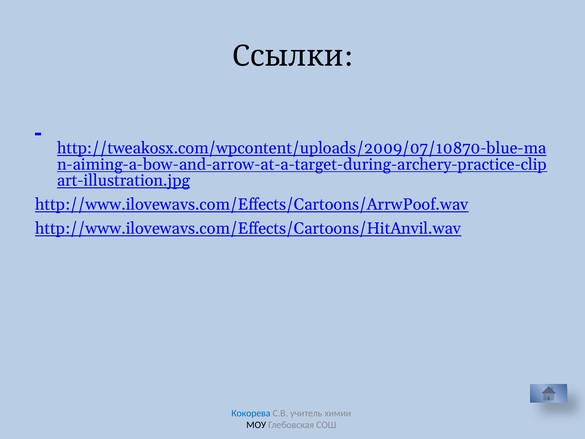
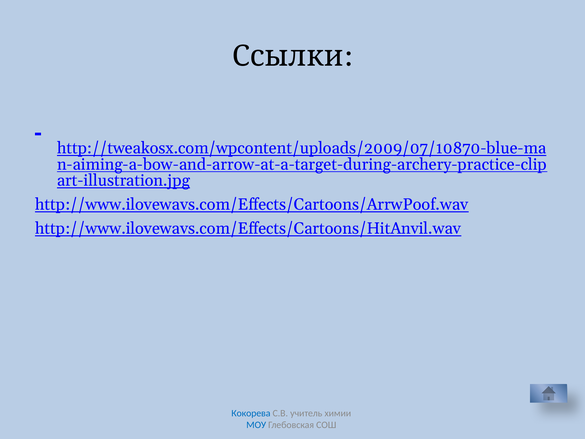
МОУ colour: black -> blue (256, 425)
